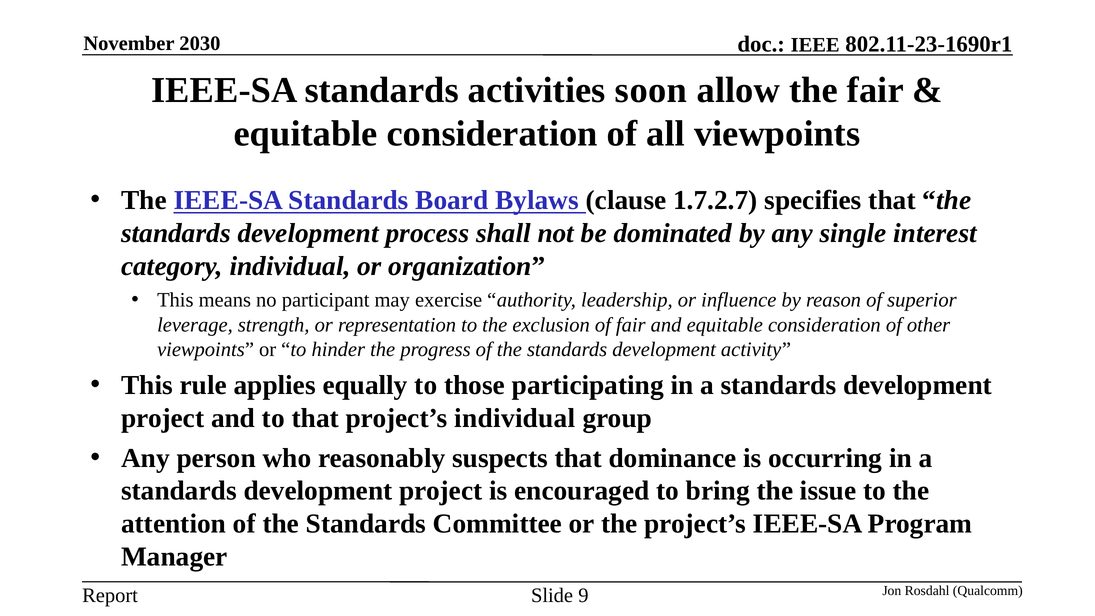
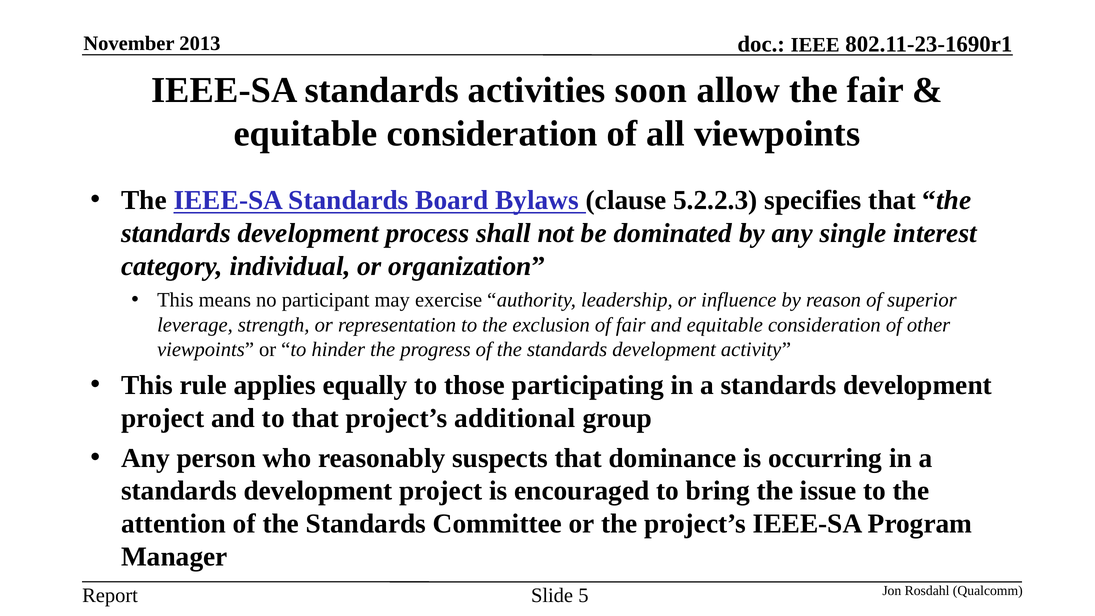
2030: 2030 -> 2013 (200, 44)
1.7.2.7: 1.7.2.7 -> 5.2.2.3 (715, 200)
project’s individual: individual -> additional (515, 418)
9: 9 -> 5 (583, 595)
